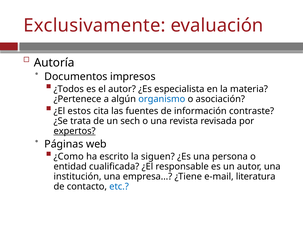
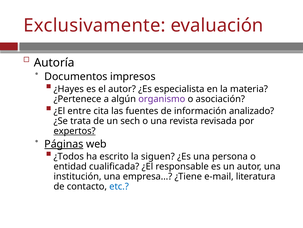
¿Todos: ¿Todos -> ¿Hayes (69, 89)
organismo colour: blue -> purple (162, 99)
estos: estos -> entre (79, 111)
contraste: contraste -> analizado (252, 111)
Páginas underline: none -> present (64, 144)
¿Como: ¿Como -> ¿Todos (69, 156)
